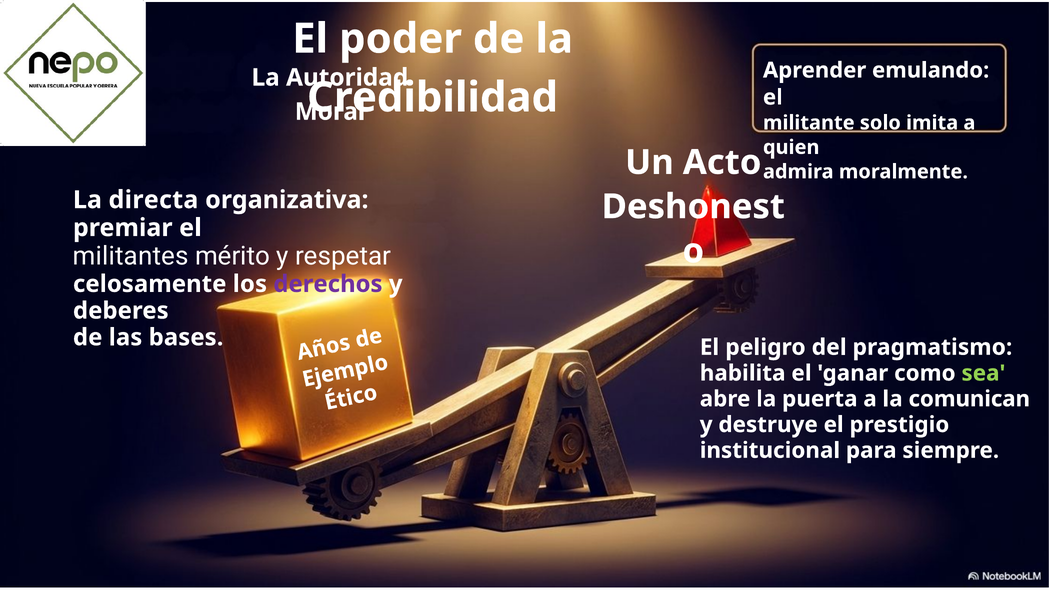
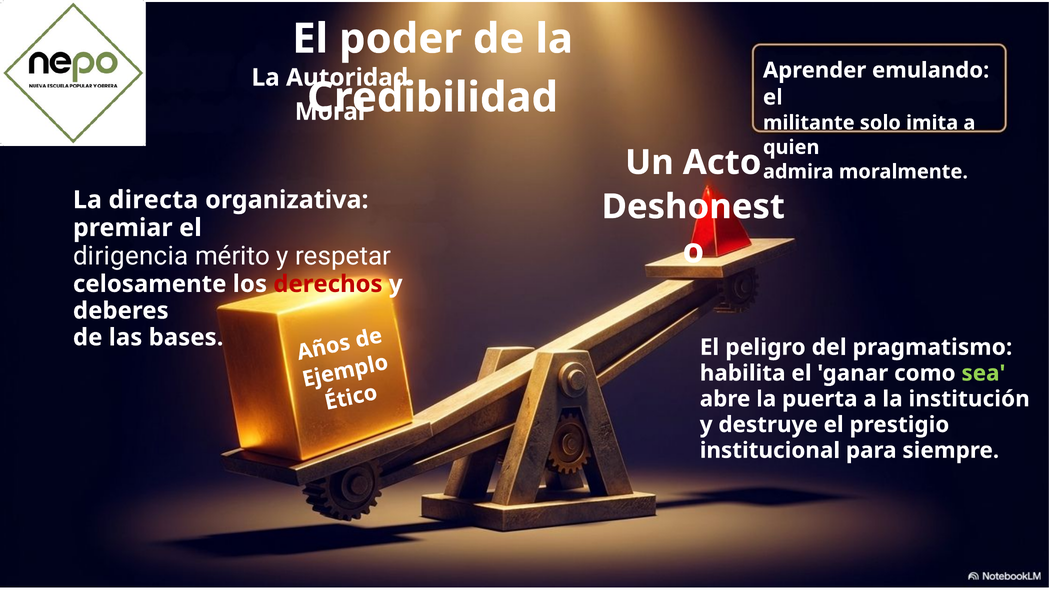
militantes: militantes -> dirigencia (131, 256)
derechos colour: purple -> red (328, 284)
comunican: comunican -> institución (969, 399)
